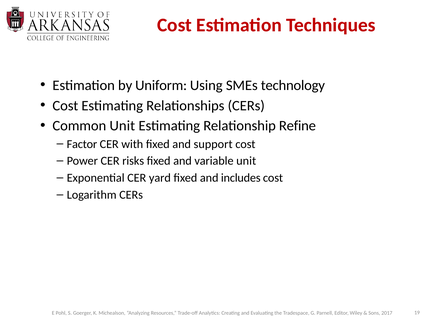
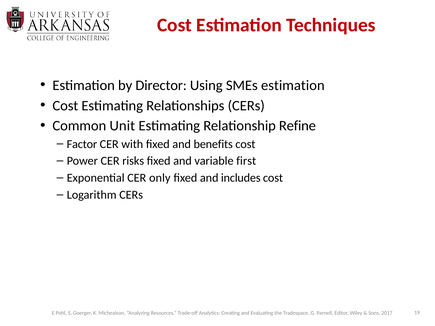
Uniform: Uniform -> Director (161, 85)
SMEs technology: technology -> estimation (293, 85)
support: support -> benefits (213, 144)
variable unit: unit -> first (246, 161)
yard: yard -> only (160, 178)
